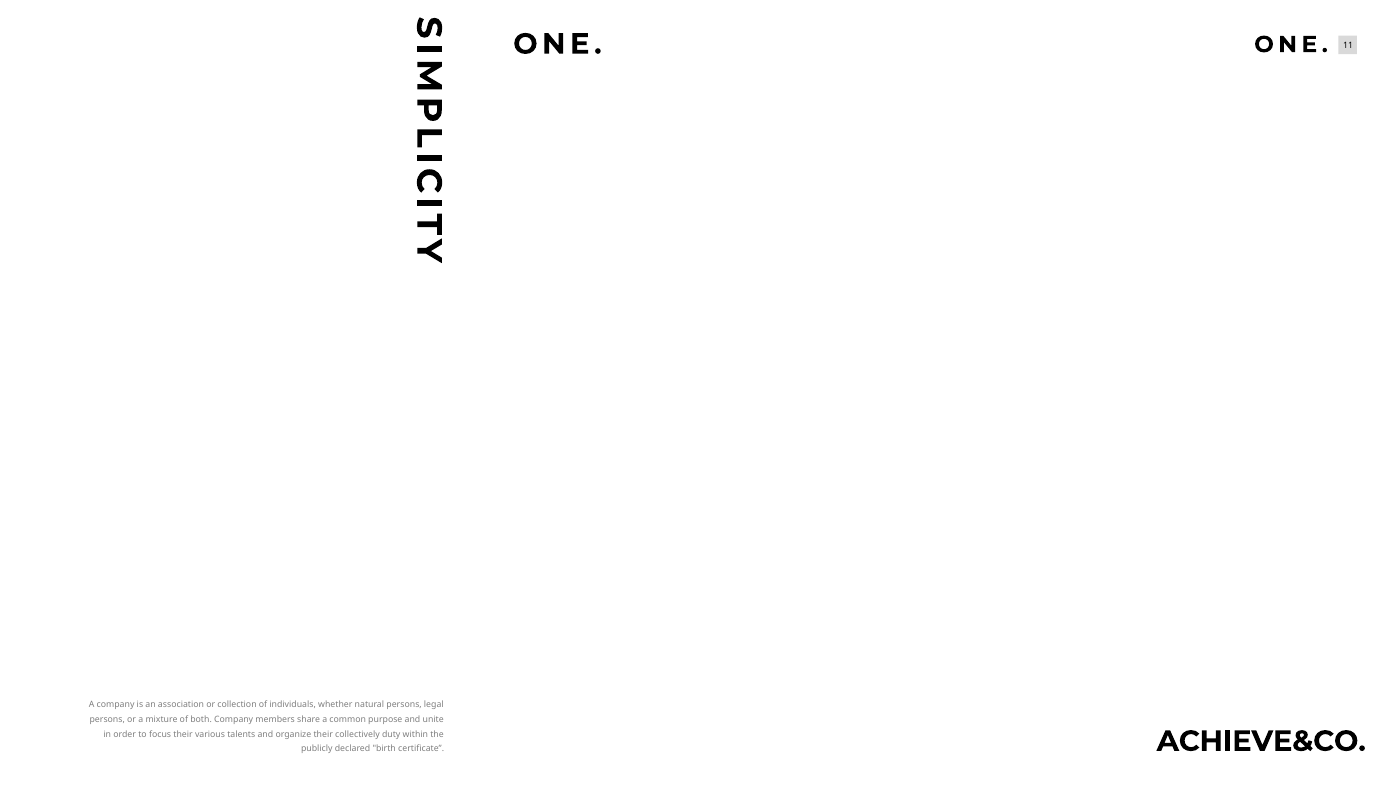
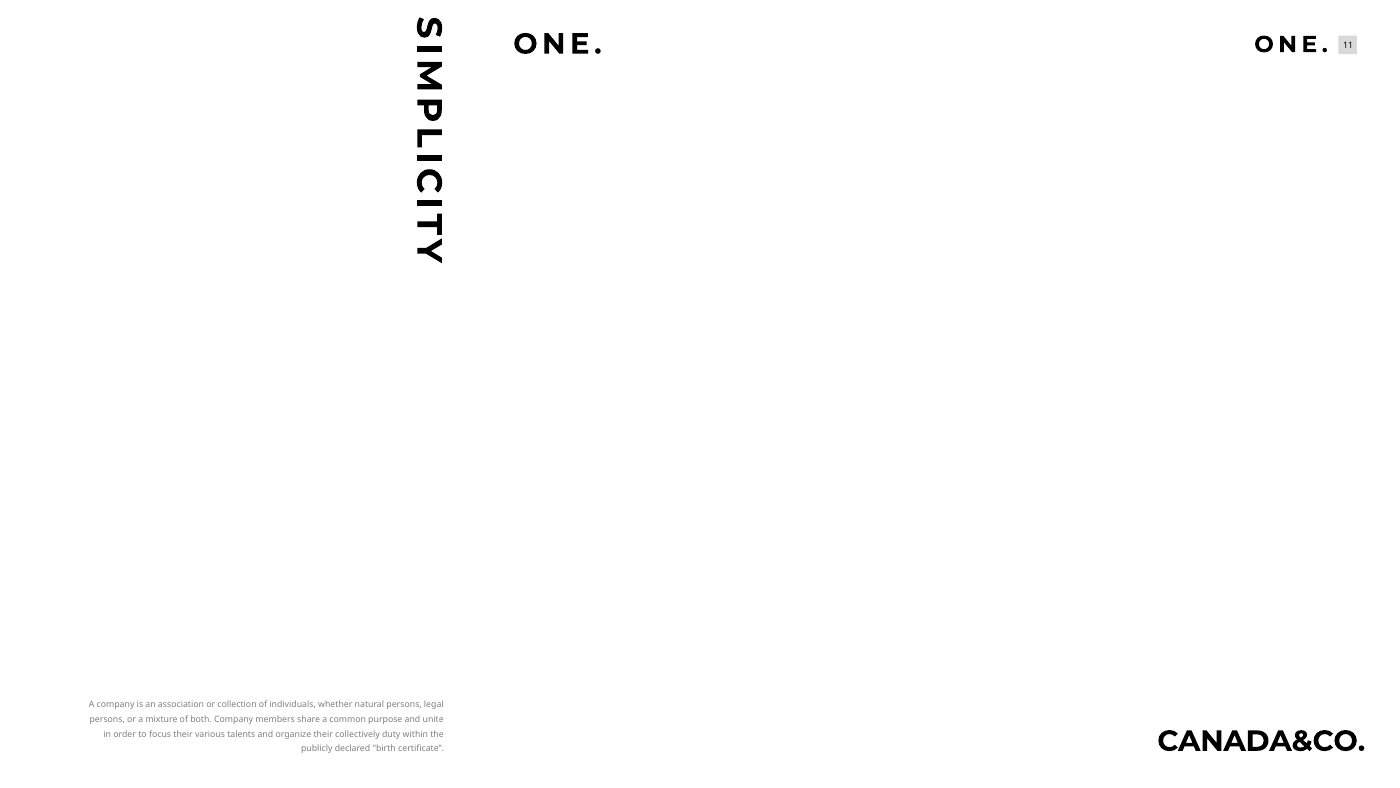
ACHIEVE&CO: ACHIEVE&CO -> CANADA&CO (1261, 741)
